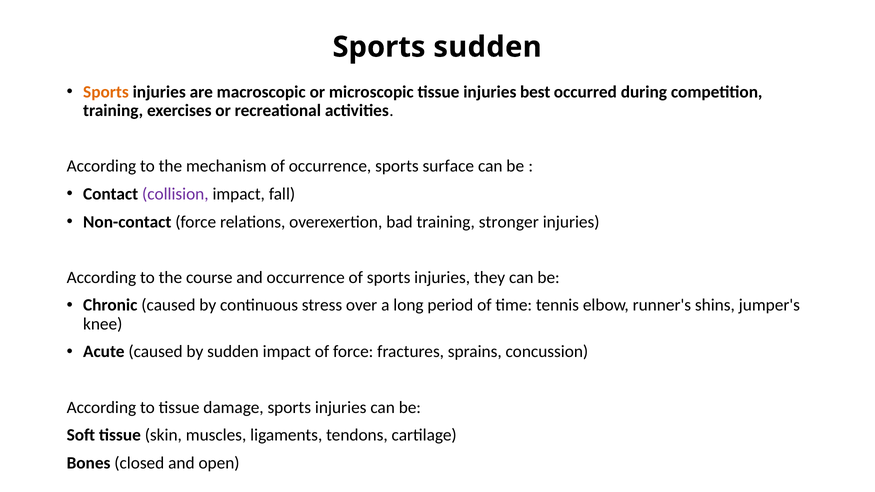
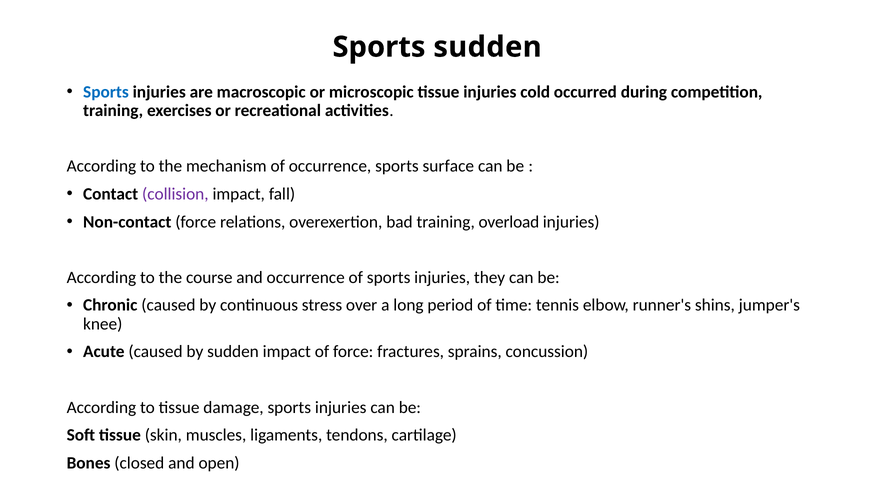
Sports colour: orange -> blue (106, 92)
best: best -> cold (535, 92)
stronger: stronger -> overload (509, 222)
